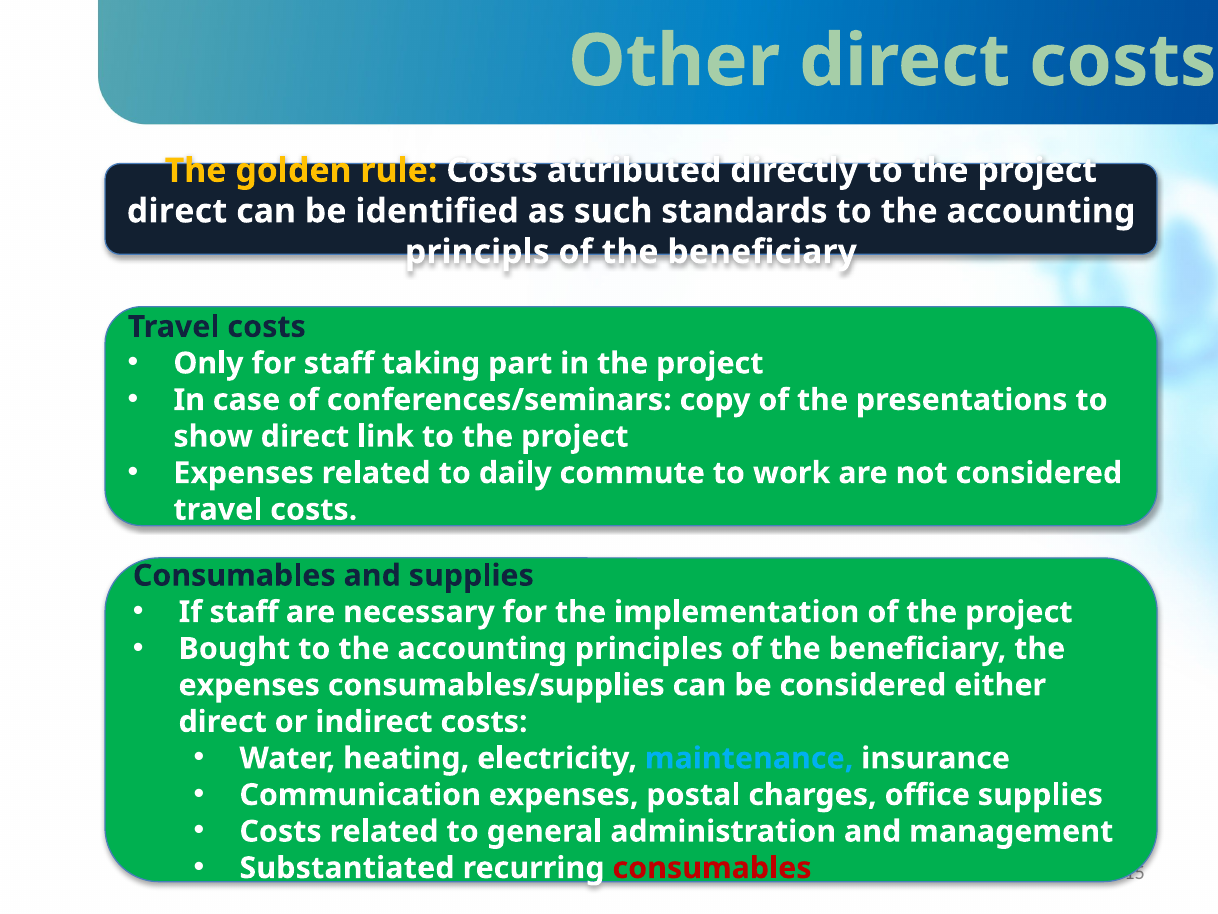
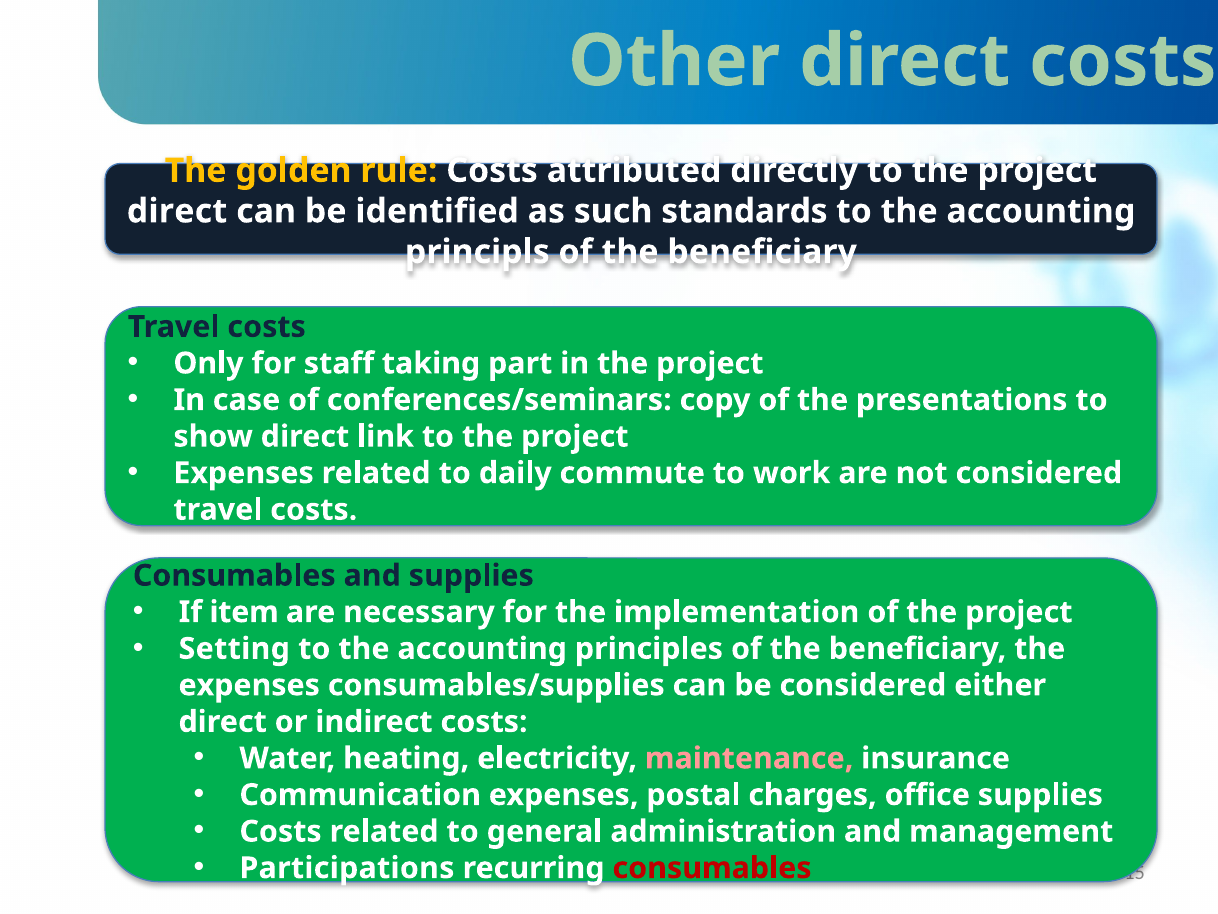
If staff: staff -> item (244, 612)
Bought: Bought -> Setting (234, 648)
maintenance colour: light blue -> pink (749, 758)
Substantiated: Substantiated -> Participations (347, 868)
